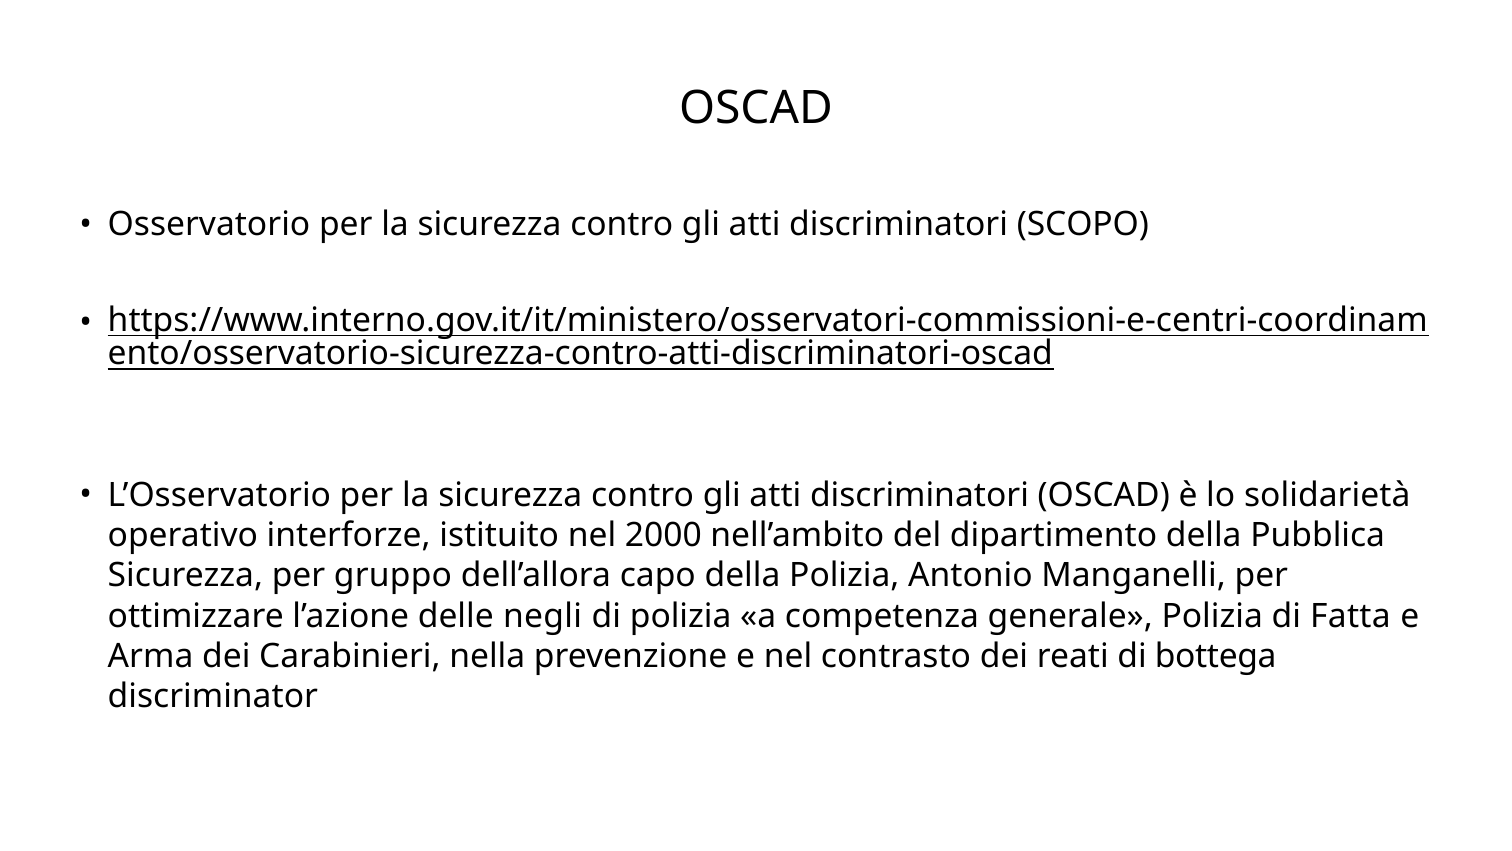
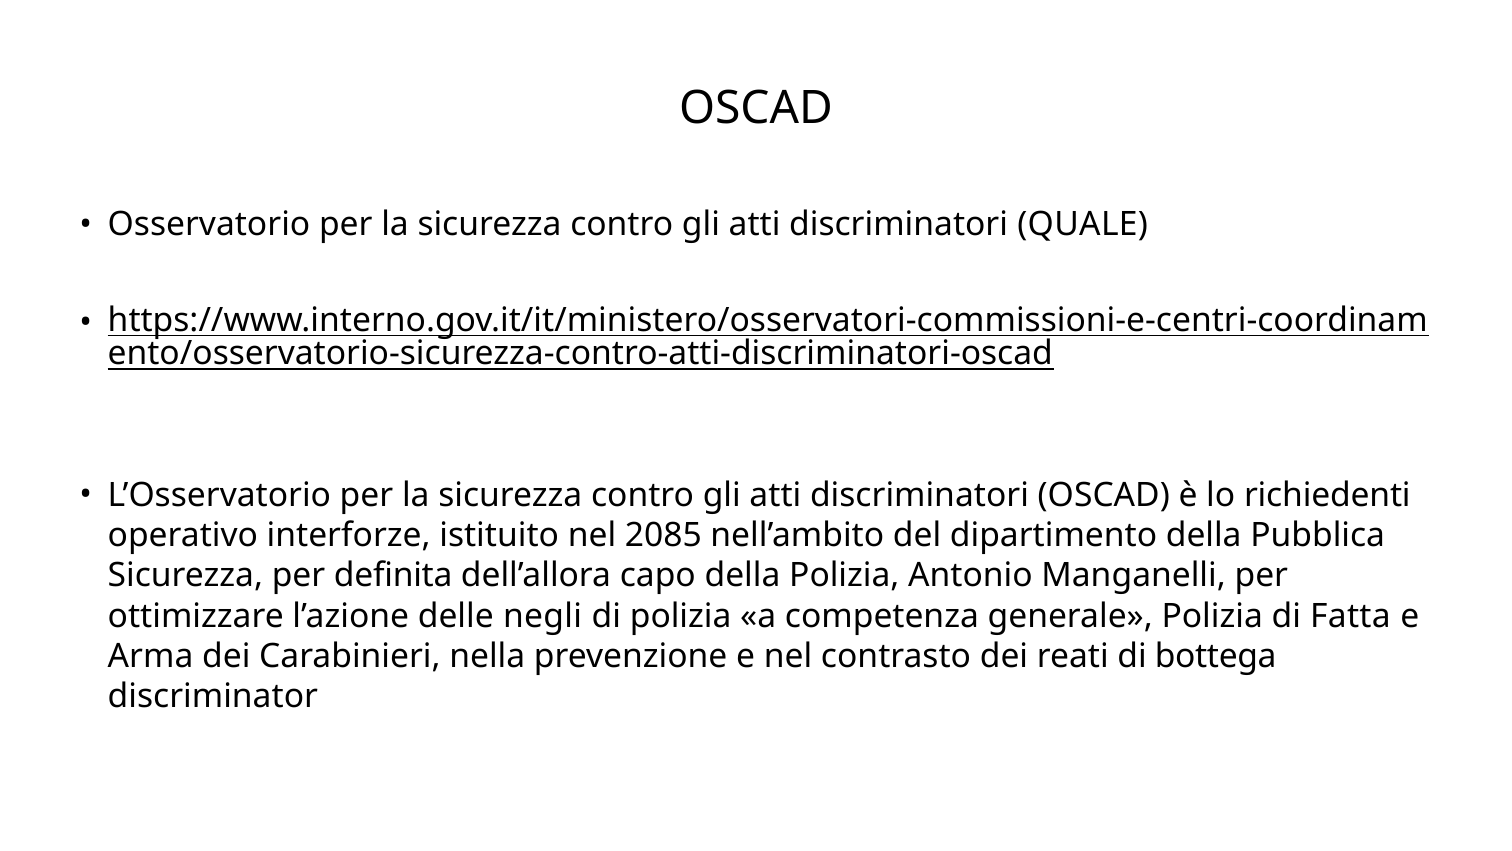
SCOPO: SCOPO -> QUALE (1083, 225)
solidarietà: solidarietà -> richiedenti (1327, 495)
2000: 2000 -> 2085 (663, 535)
gruppo: gruppo -> definita (393, 575)
